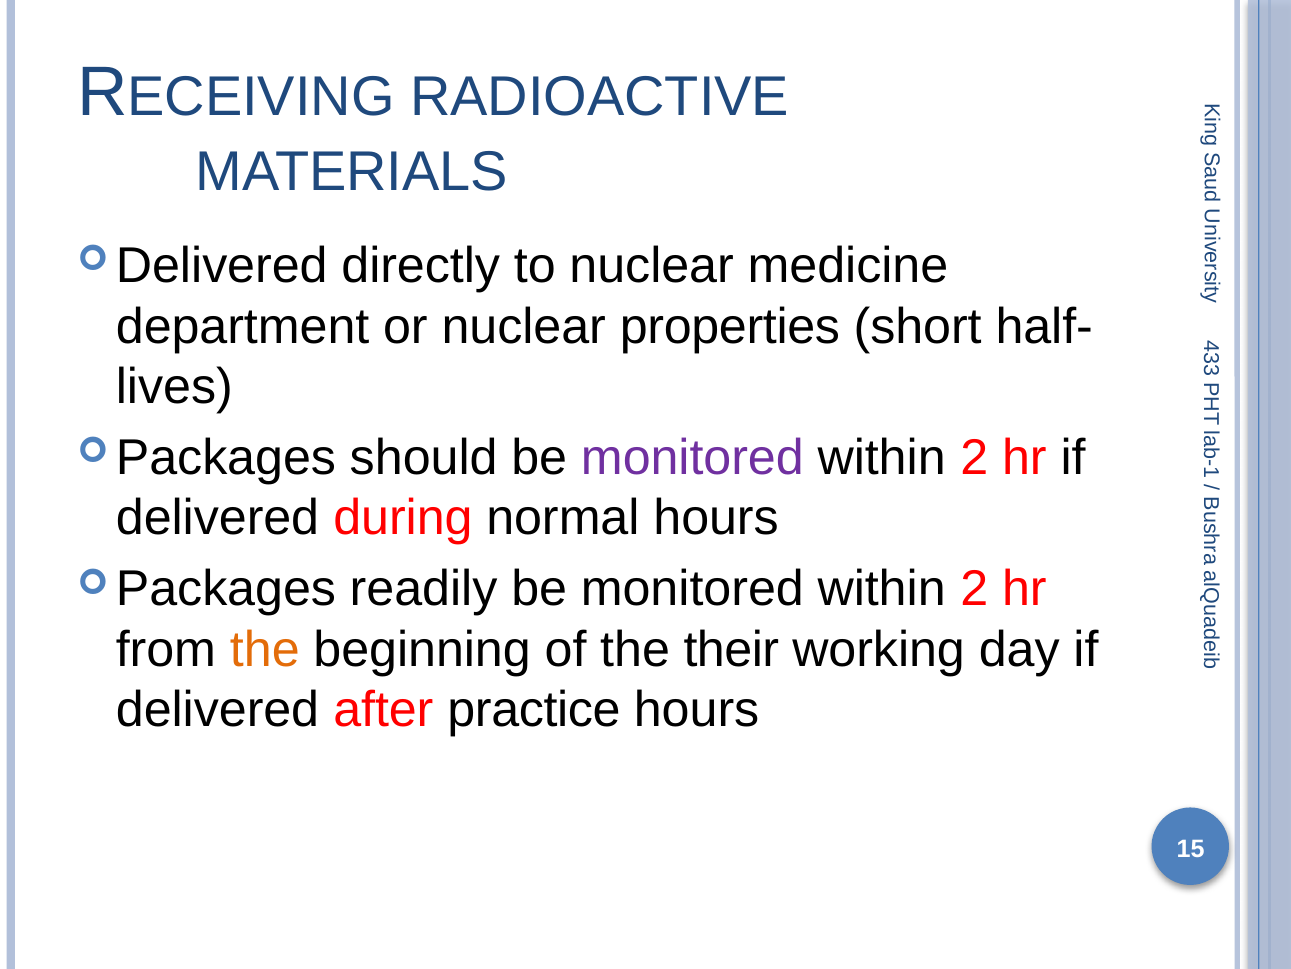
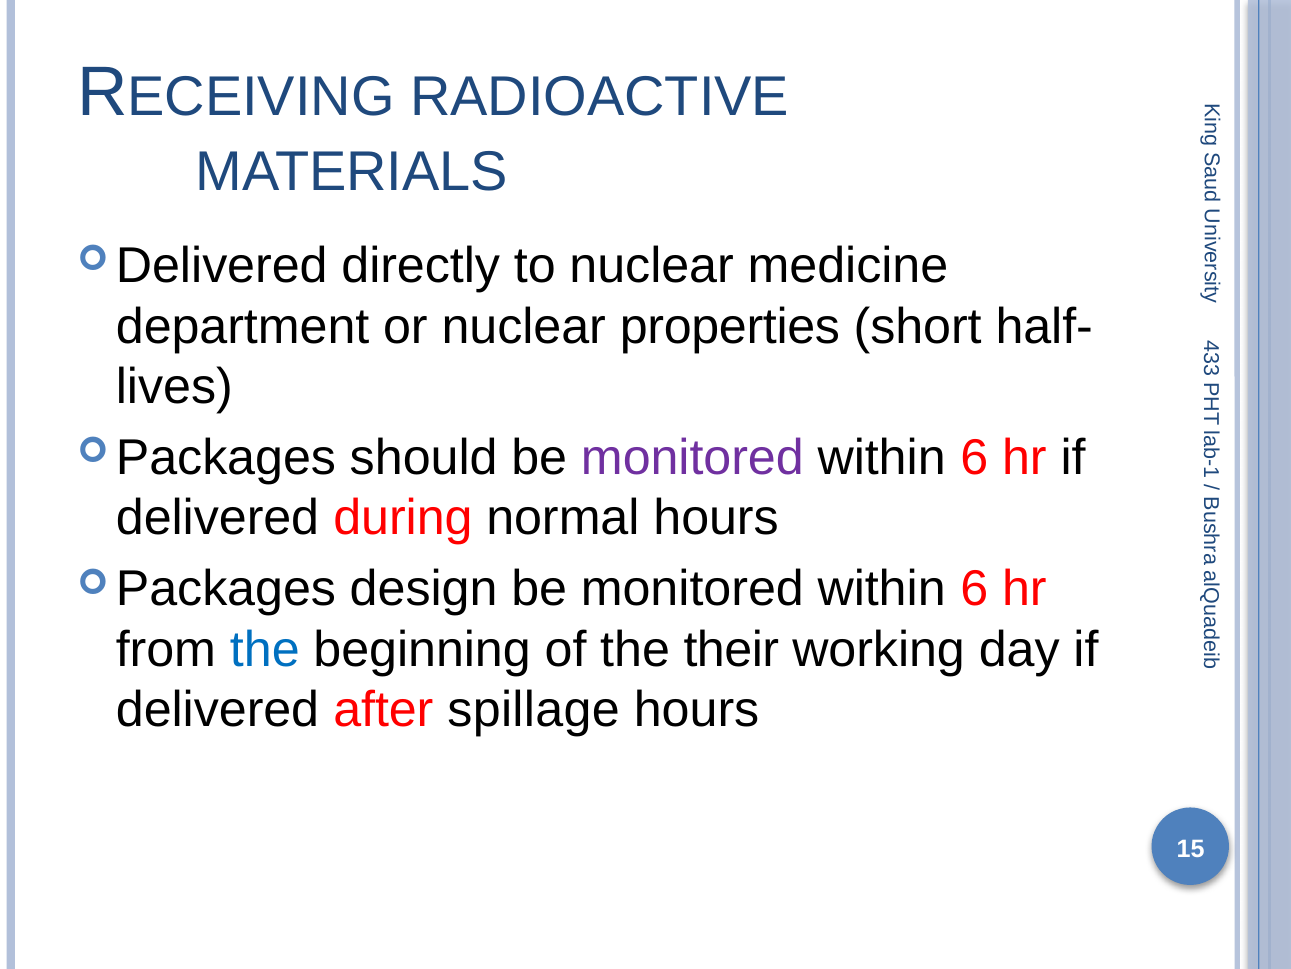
2: 2 -> 6 (974, 458)
readily: readily -> design (424, 589)
2: 2 -> 6 (974, 589)
the colour: orange -> blue (265, 649)
practice: practice -> spillage (534, 709)
